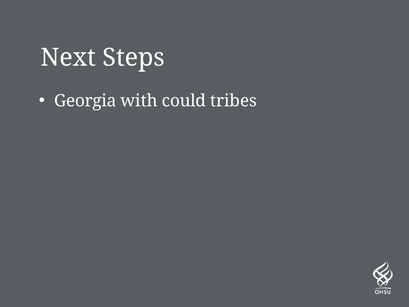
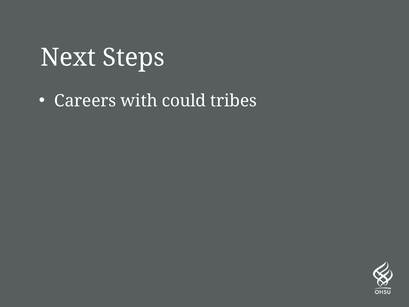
Georgia: Georgia -> Careers (85, 101)
